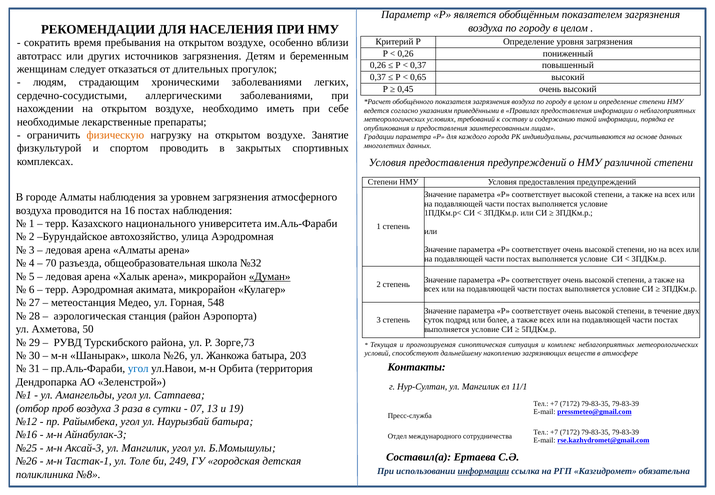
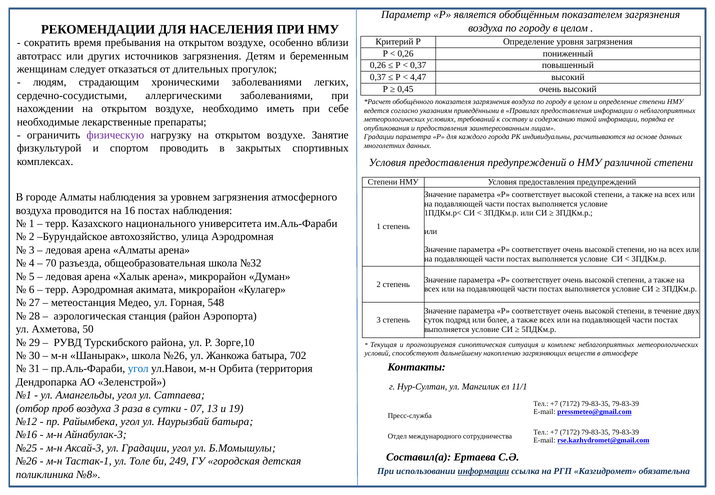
0,65: 0,65 -> 4,47 (418, 77)
физическую colour: orange -> purple (115, 135)
Думан underline: present -> none (270, 276)
Зорге,73: Зорге,73 -> Зорге,10 (235, 342)
203: 203 -> 702 (298, 356)
Аксай-3 ул Мангилик: Мангилик -> Градации (146, 448)
